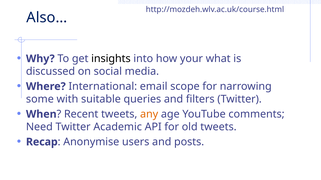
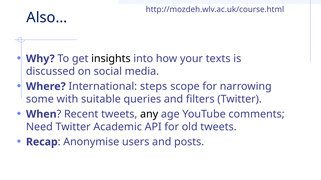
what: what -> texts (218, 59)
email: email -> steps (154, 87)
any colour: orange -> black (149, 115)
